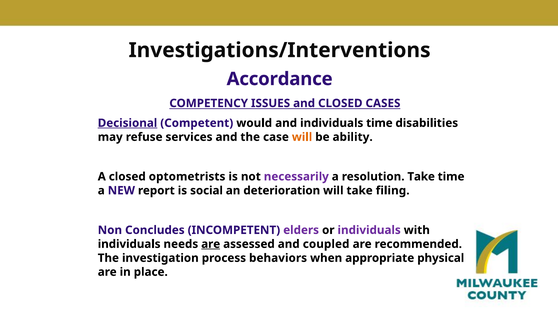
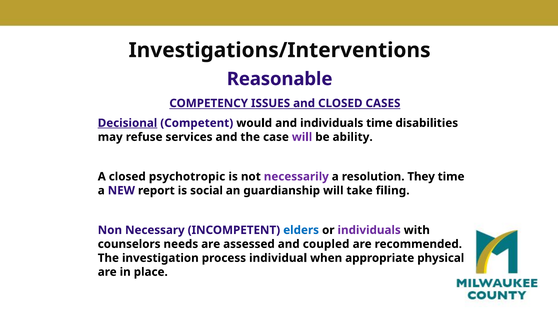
Accordance: Accordance -> Reasonable (280, 79)
will colour: orange -> purple (302, 137)
optometrists: optometrists -> psychotropic (187, 177)
resolution Take: Take -> They (421, 177)
deterioration: deterioration -> guardianship (282, 190)
Concludes: Concludes -> Necessary (155, 230)
elders colour: purple -> blue (301, 230)
individuals: individuals -> counselors (129, 244)
are underline: present -> none (211, 244)
behaviors: behaviors -> individual (278, 258)
